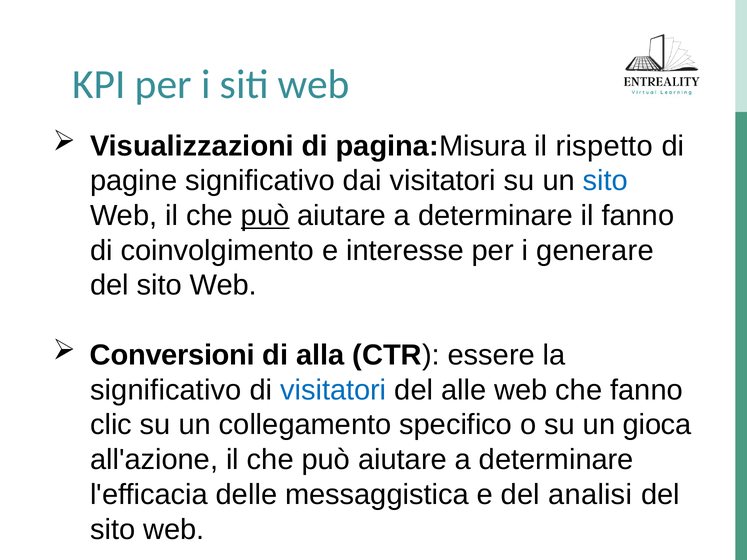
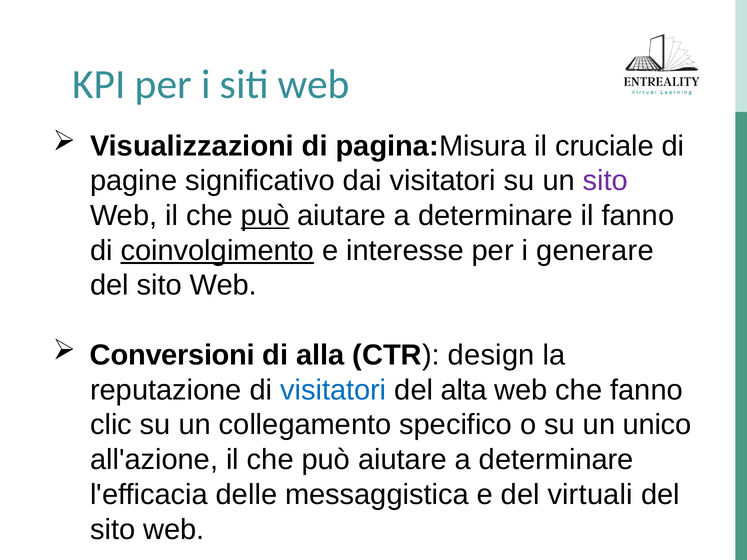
rispetto: rispetto -> cruciale (604, 146)
sito colour: blue -> purple (605, 181)
coinvolgimento underline: none -> present (217, 251)
essere: essere -> design (491, 355)
significativo: significativo -> reputazione (166, 390)
alle: alle -> alta (464, 390)
gioca: gioca -> unico (657, 425)
analisi: analisi -> virtuali (590, 495)
